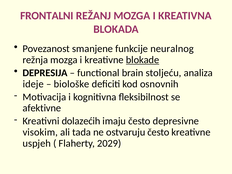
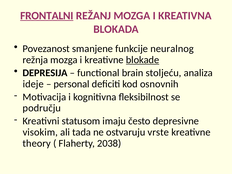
FRONTALNI underline: none -> present (47, 16)
biološke: biološke -> personal (72, 84)
afektivne: afektivne -> području (42, 108)
dolazećih: dolazećih -> statusom (81, 121)
ostvaruju često: često -> vrste (158, 132)
uspjeh: uspjeh -> theory (37, 143)
2029: 2029 -> 2038 (109, 143)
